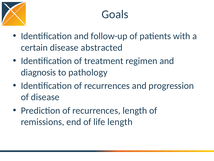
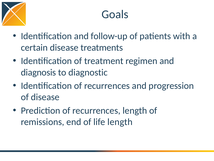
abstracted: abstracted -> treatments (102, 47)
pathology: pathology -> diagnostic (88, 72)
